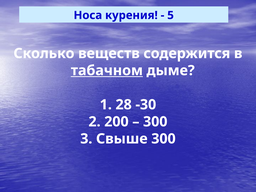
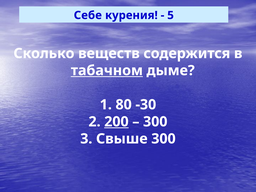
Носа: Носа -> Себе (88, 15)
28: 28 -> 80 (124, 105)
200 underline: none -> present (116, 122)
